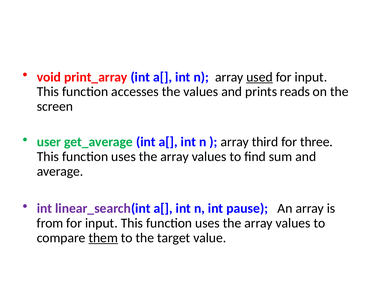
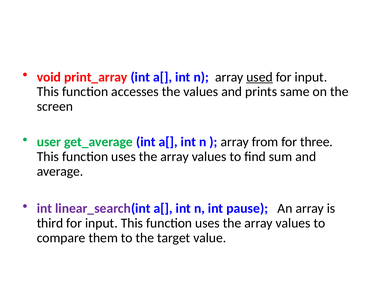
reads: reads -> same (295, 92)
third: third -> from (265, 142)
from: from -> third (50, 223)
them underline: present -> none (103, 238)
